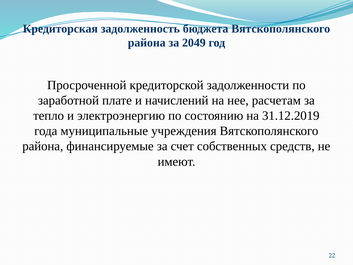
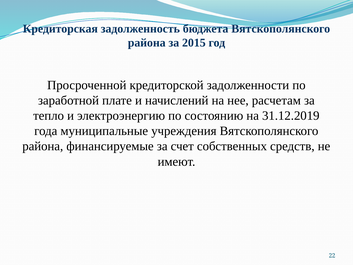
2049: 2049 -> 2015 (194, 43)
